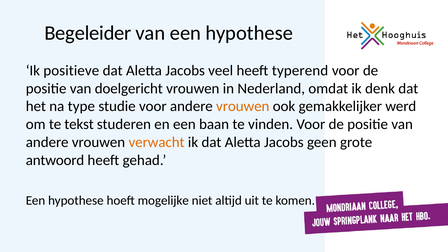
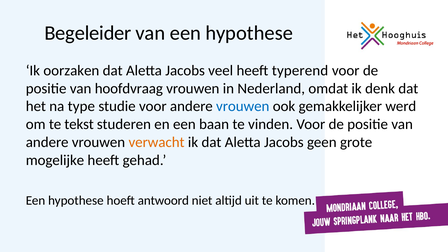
positieve: positieve -> oorzaken (71, 70)
doelgericht: doelgericht -> hoofdvraag (129, 88)
vrouwen colour: orange -> blue (243, 106)
antwoord: antwoord -> mogelijke (55, 160)
mogelijke: mogelijke -> antwoord (163, 200)
